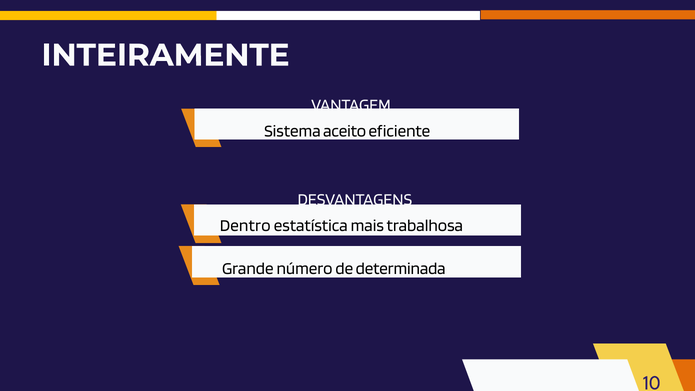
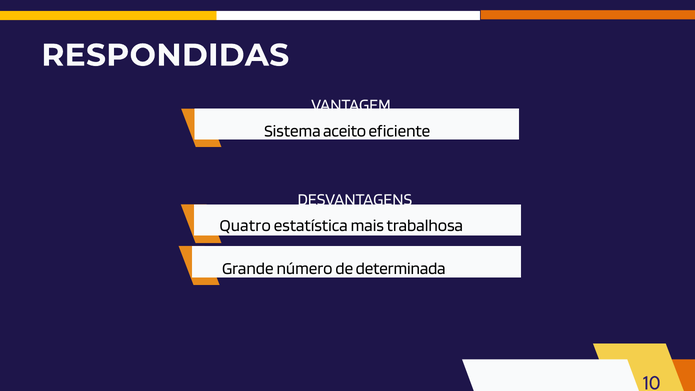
INTEIRAMENTE: INTEIRAMENTE -> RESPONDIDAS (165, 55)
Dentro: Dentro -> Quatro (245, 226)
